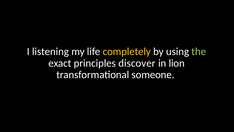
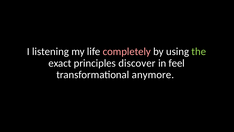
completely colour: yellow -> pink (127, 51)
lion: lion -> feel (177, 63)
someone: someone -> anymore (153, 75)
